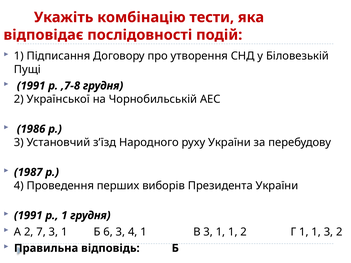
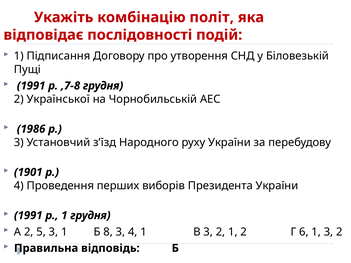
тести: тести -> політ (212, 17)
1987: 1987 -> 1901 (28, 172)
7: 7 -> 5 (41, 232)
6: 6 -> 8 (108, 232)
В 3 1: 1 -> 2 (221, 232)
Г 1: 1 -> 6 (304, 232)
